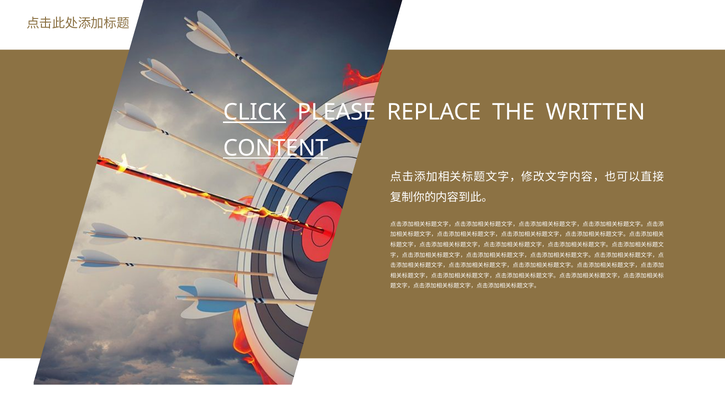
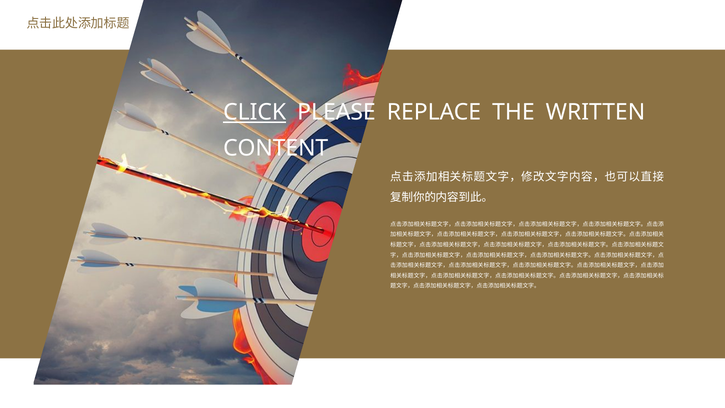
CONTENT underline: present -> none (276, 148)
